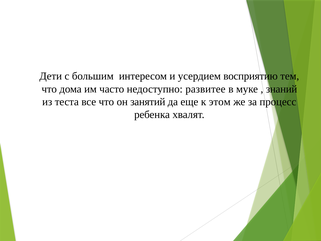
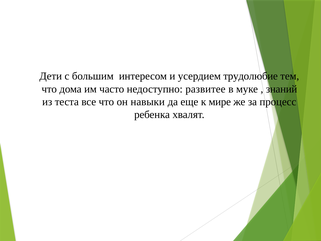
восприятию: восприятию -> трудолюбие (251, 76)
занятий: занятий -> навыки (148, 102)
этом: этом -> мире (220, 102)
